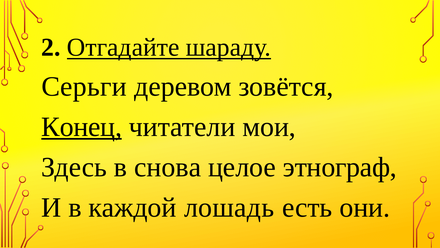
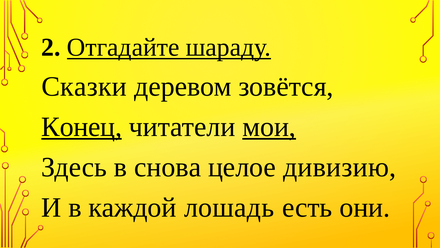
Серьги: Серьги -> Сказки (84, 86)
мои underline: none -> present (269, 127)
этнограф: этнограф -> дивизию (340, 167)
